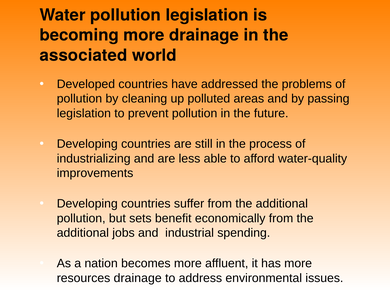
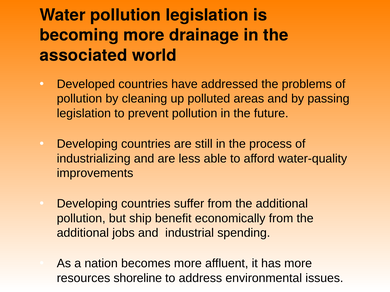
sets: sets -> ship (140, 219)
resources drainage: drainage -> shoreline (138, 279)
